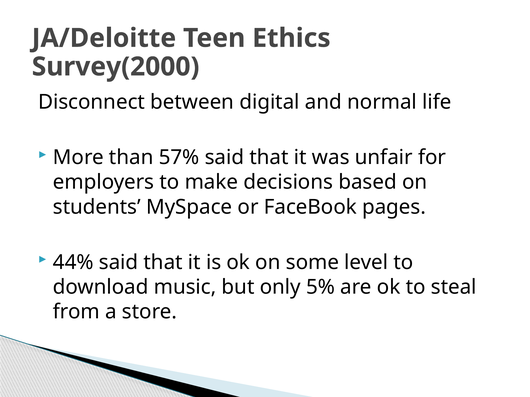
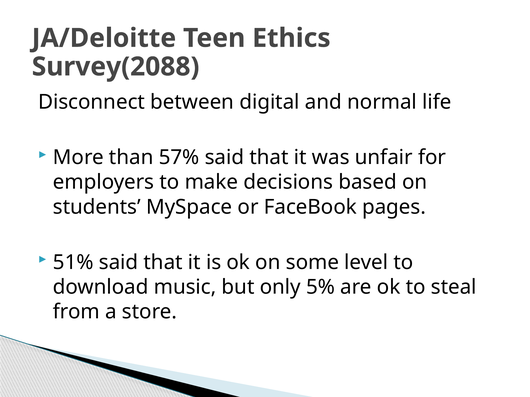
Survey(2000: Survey(2000 -> Survey(2088 (116, 67)
44%: 44% -> 51% (73, 263)
